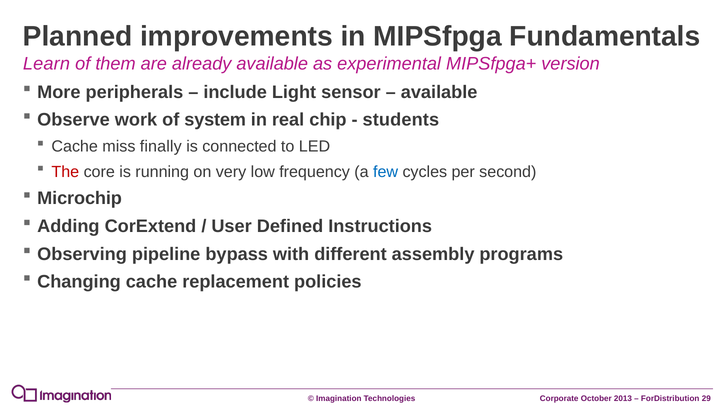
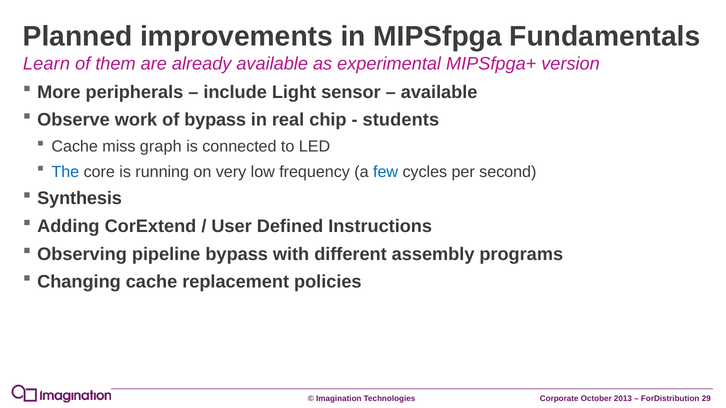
of system: system -> bypass (215, 120)
finally: finally -> graph (161, 147)
The colour: red -> blue (65, 172)
Microchip: Microchip -> Synthesis (80, 199)
